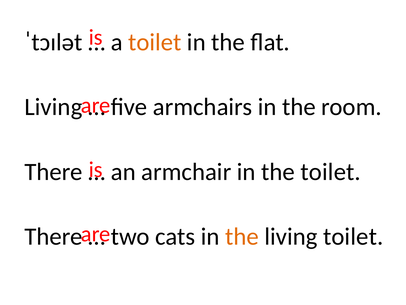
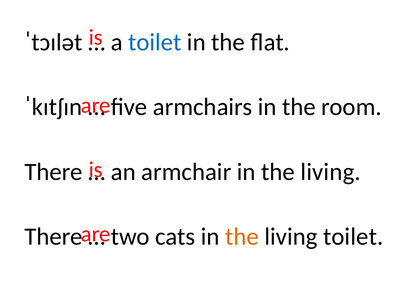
toilet colour: orange -> blue (155, 42)
Living: Living -> ˈkɪtʃɪn (53, 107)
armchair in the toilet: toilet -> living (331, 172)
